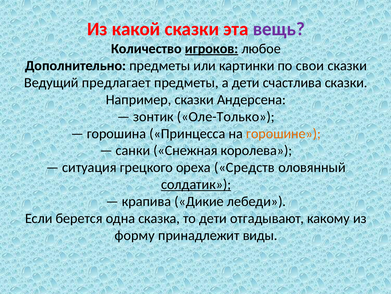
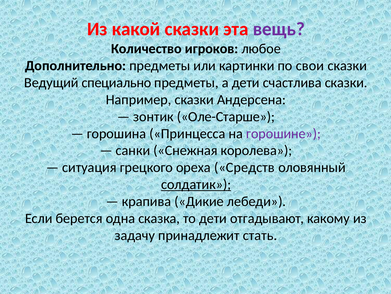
игроков underline: present -> none (212, 49)
предлагает: предлагает -> специально (116, 82)
Оле-Только: Оле-Только -> Оле-Старше (226, 116)
горошине colour: orange -> purple (284, 133)
форму: форму -> задачу (135, 235)
виды: виды -> стать (260, 235)
